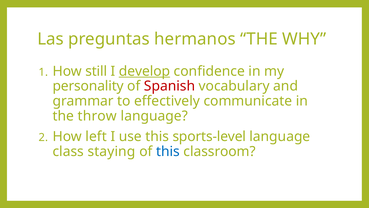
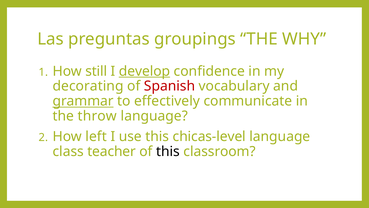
hermanos: hermanos -> groupings (195, 39)
personality: personality -> decorating (88, 86)
grammar underline: none -> present (83, 101)
sports-level: sports-level -> chicas-level (209, 136)
staying: staying -> teacher (112, 151)
this colour: blue -> black (168, 151)
